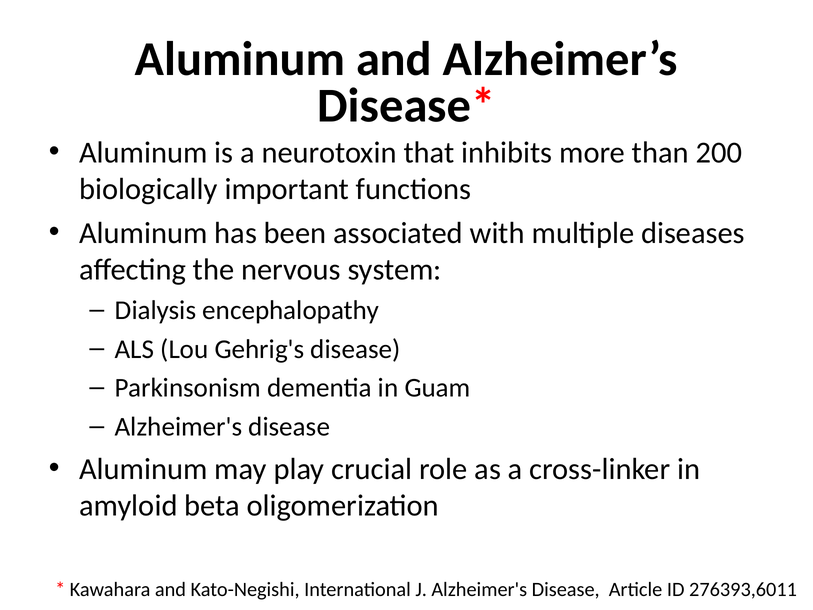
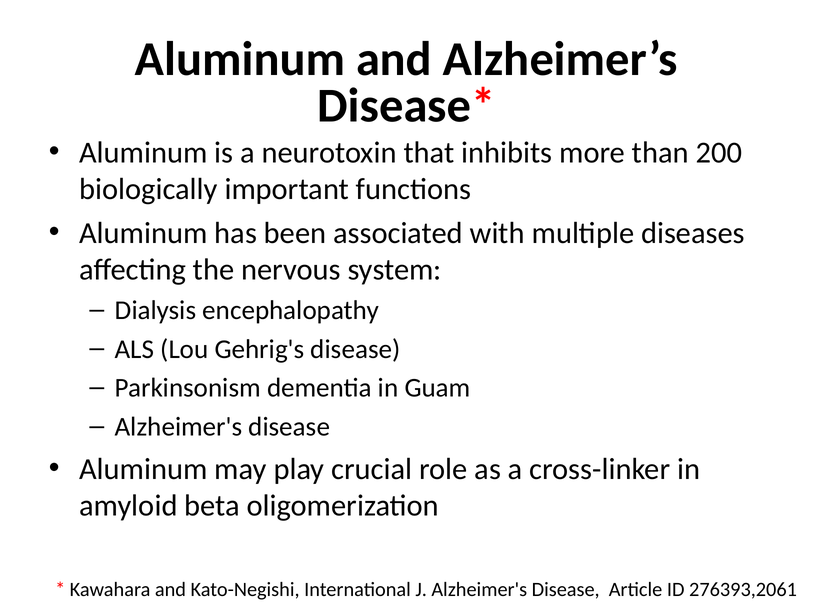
276393,6011: 276393,6011 -> 276393,2061 (743, 589)
